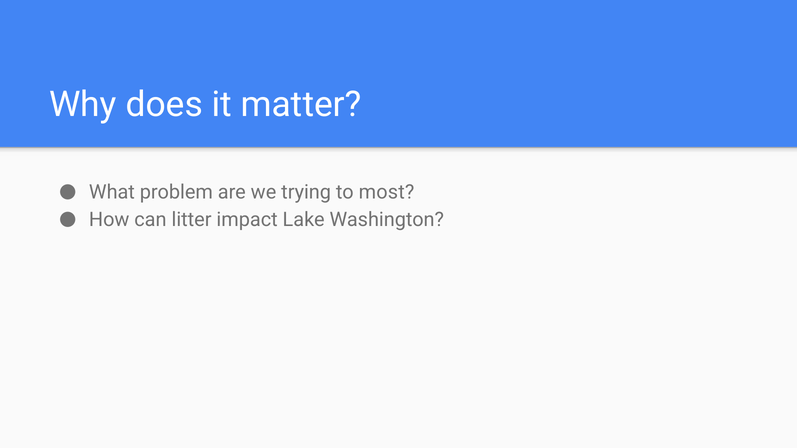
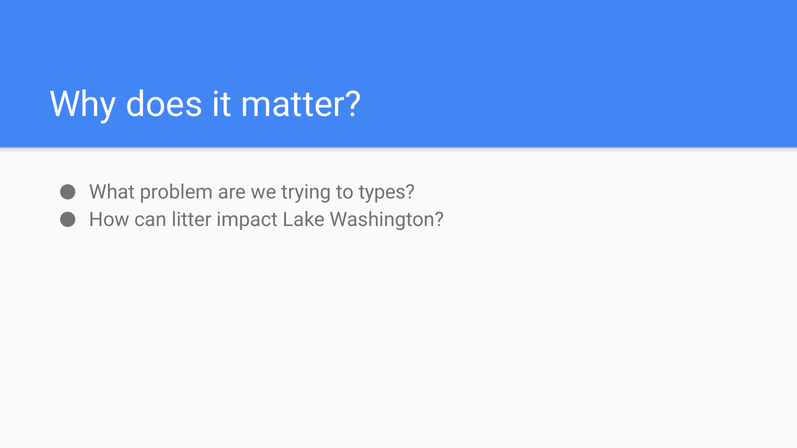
most: most -> types (387, 192)
